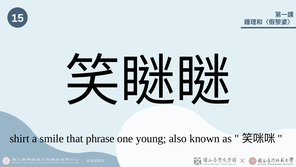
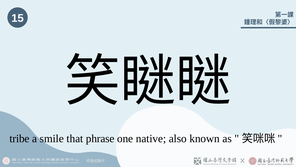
shirt: shirt -> tribe (20, 138)
young: young -> native (151, 138)
